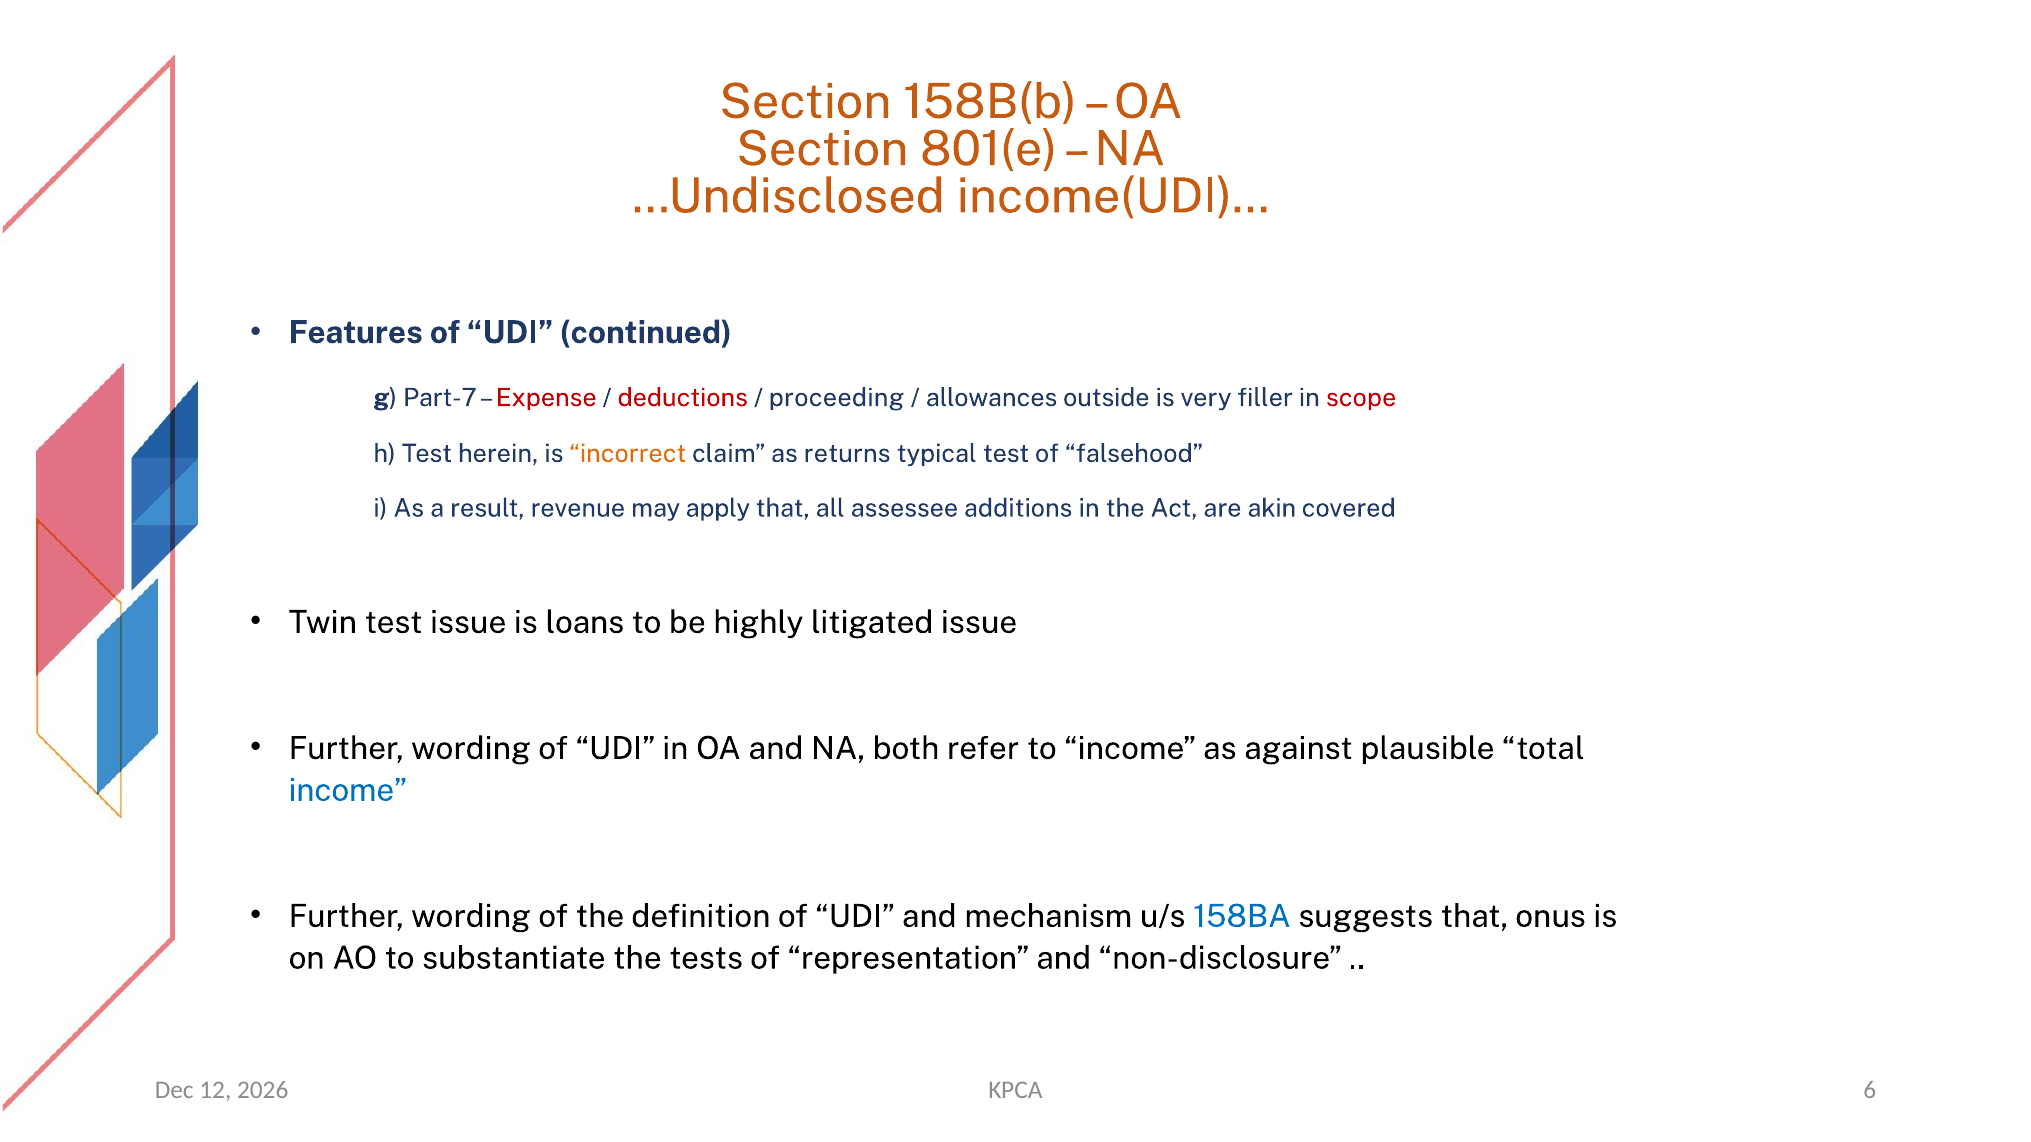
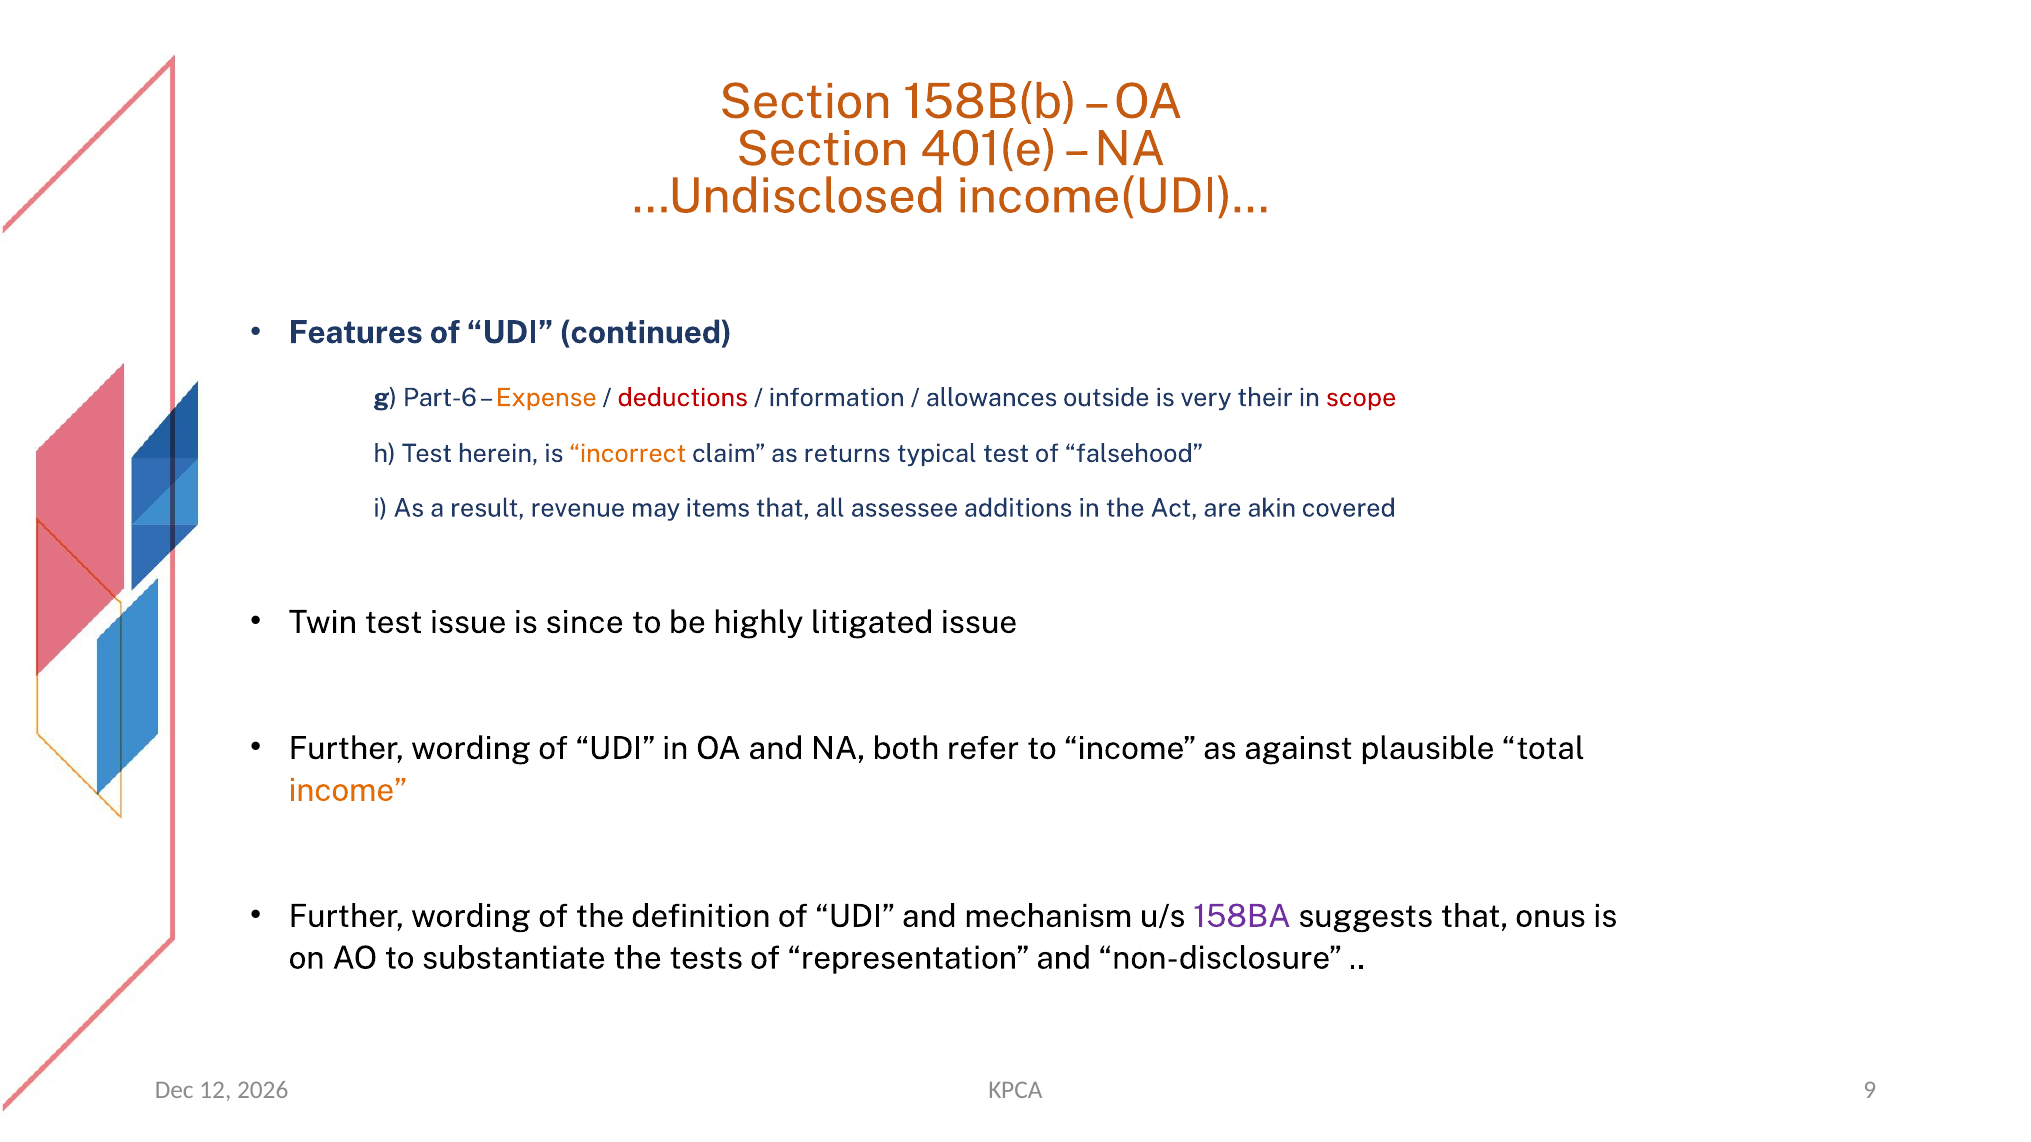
801(e: 801(e -> 401(e (989, 149)
Part-7: Part-7 -> Part-6 (440, 398)
Expense colour: red -> orange (546, 398)
proceeding: proceeding -> information (837, 398)
filler: filler -> their (1265, 398)
apply: apply -> items (718, 508)
loans: loans -> since (585, 623)
income colour: blue -> orange (348, 791)
158BA colour: blue -> purple (1242, 917)
6: 6 -> 9 (1870, 1091)
